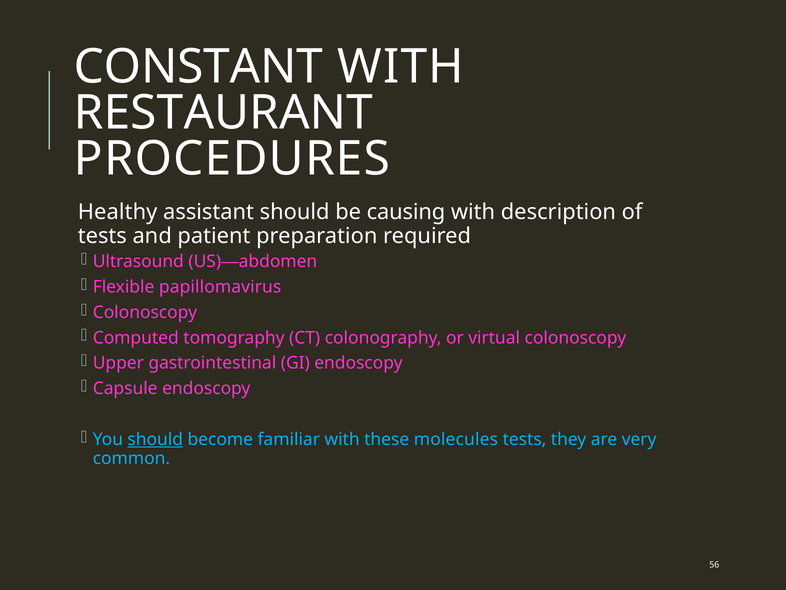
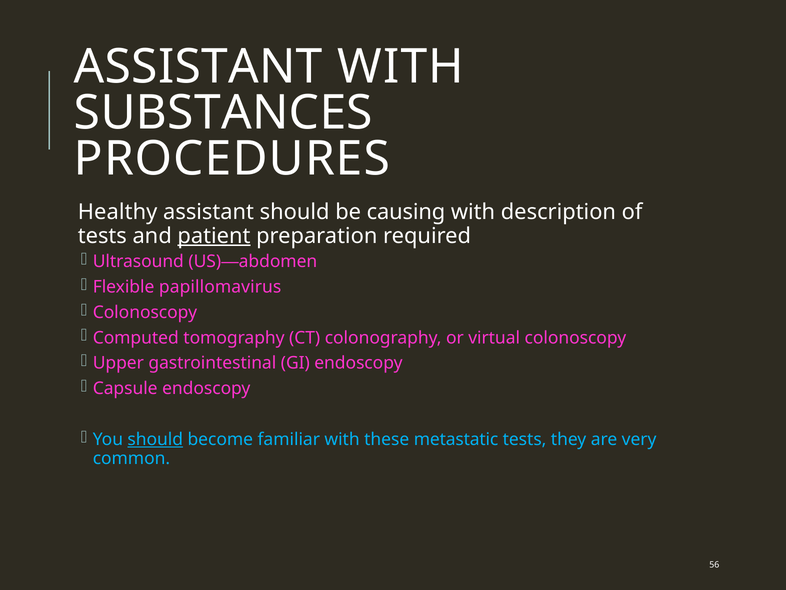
CONSTANT: CONSTANT -> ASSISTANT (198, 67)
RESTAURANT: RESTAURANT -> SUBSTANCES (223, 113)
patient underline: none -> present (214, 236)
molecules: molecules -> metastatic (456, 439)
